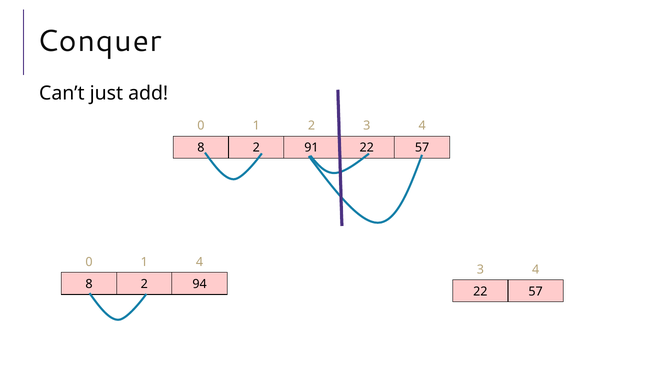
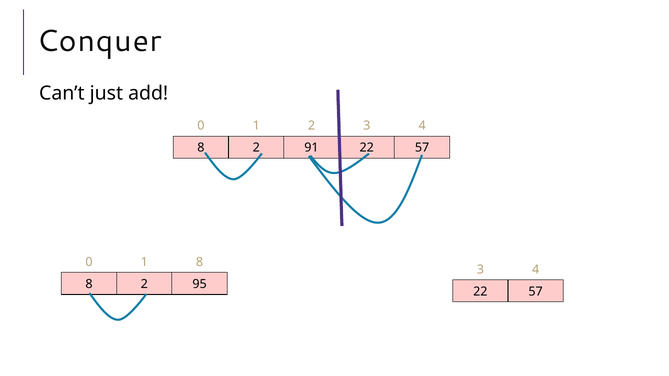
1 4: 4 -> 8 (200, 262)
94: 94 -> 95 (200, 284)
